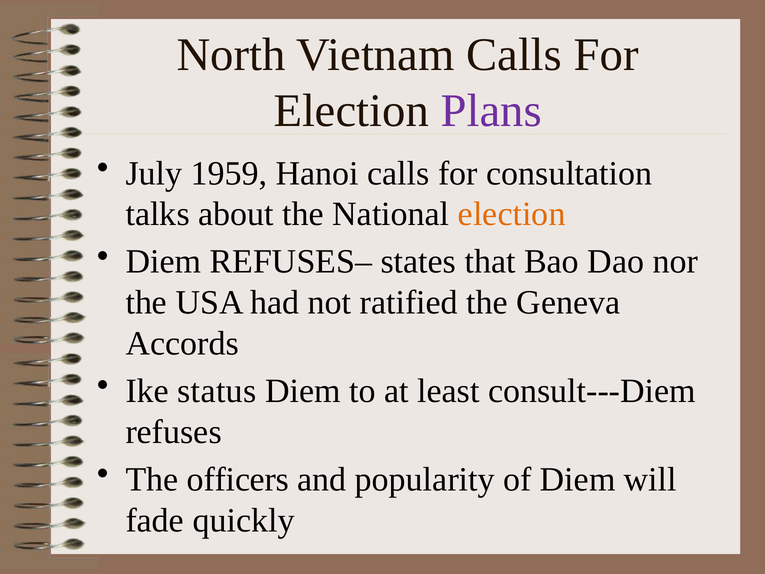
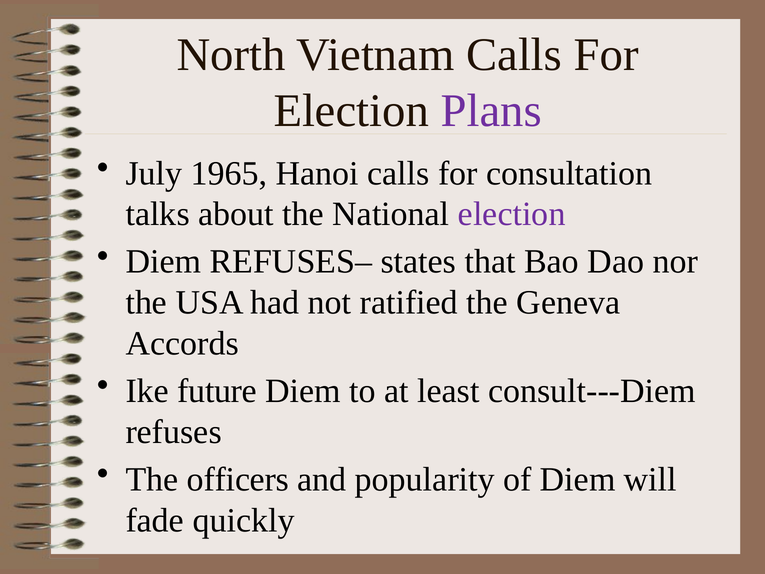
1959: 1959 -> 1965 (229, 173)
election colour: orange -> purple (512, 214)
status: status -> future (217, 391)
